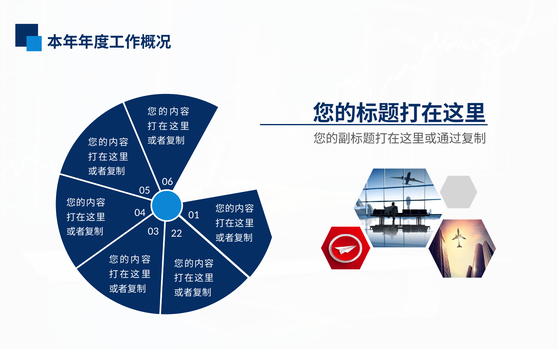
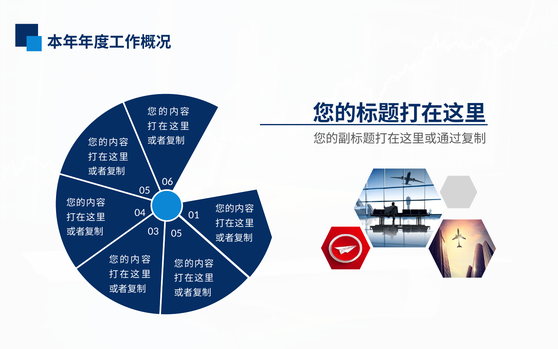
03 22: 22 -> 05 (177, 233)
